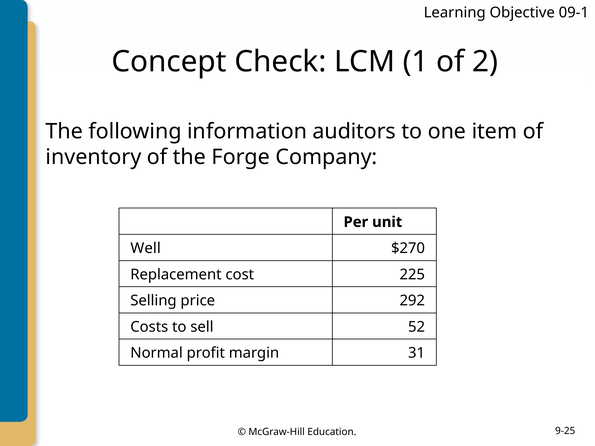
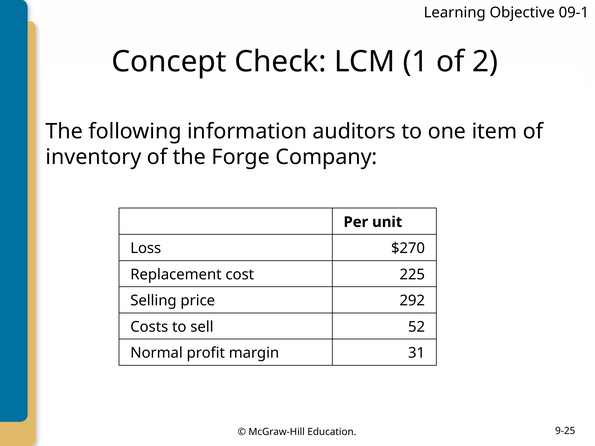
Well: Well -> Loss (146, 248)
